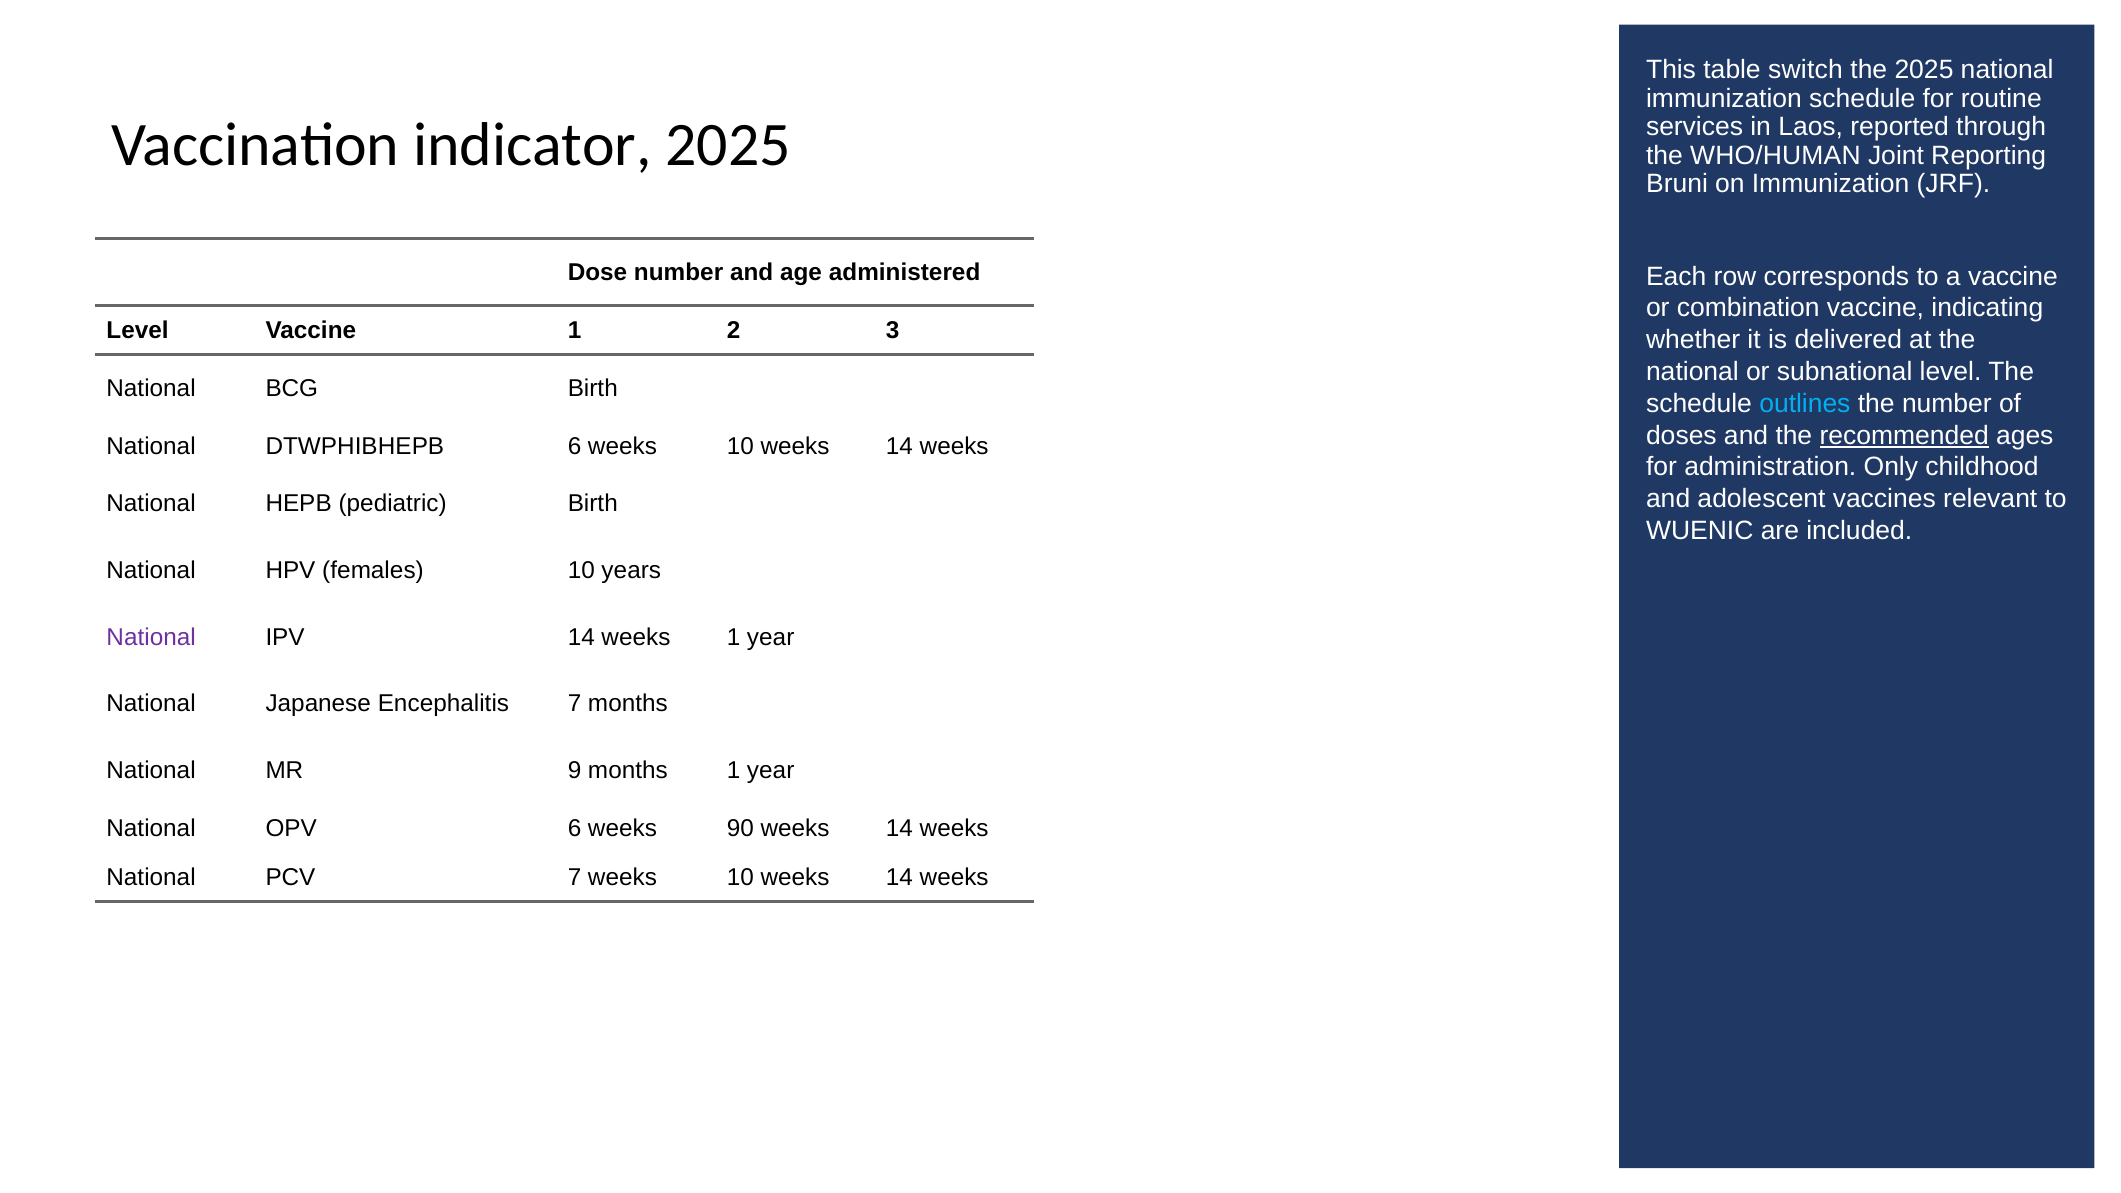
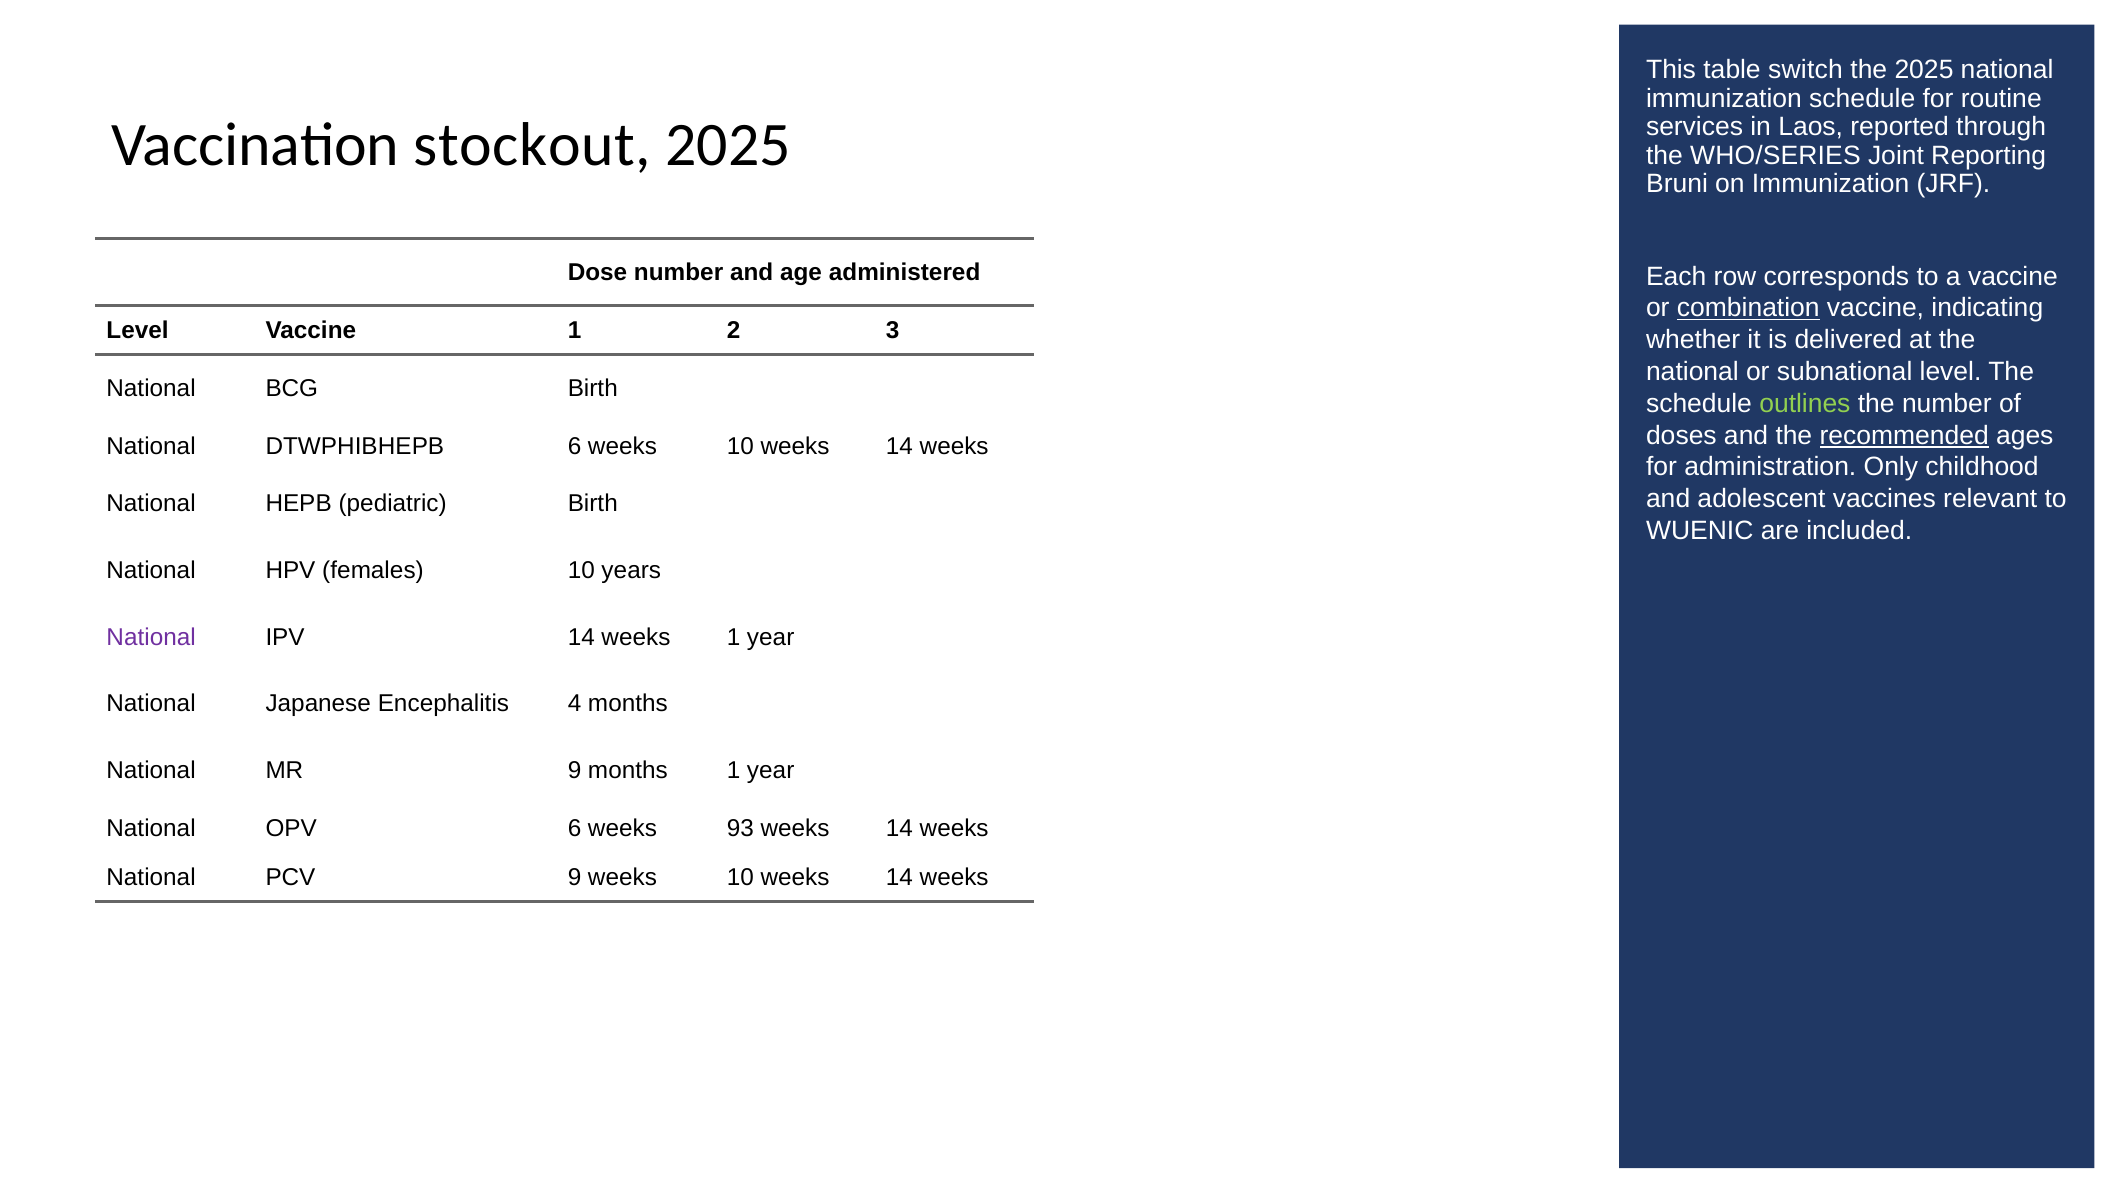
indicator: indicator -> stockout (532, 145)
WHO/HUMAN: WHO/HUMAN -> WHO/SERIES (1775, 156)
combination underline: none -> present (1748, 308)
outlines colour: light blue -> light green (1805, 404)
Encephalitis 7: 7 -> 4 (575, 704)
90: 90 -> 93 (740, 828)
PCV 7: 7 -> 9 (575, 878)
